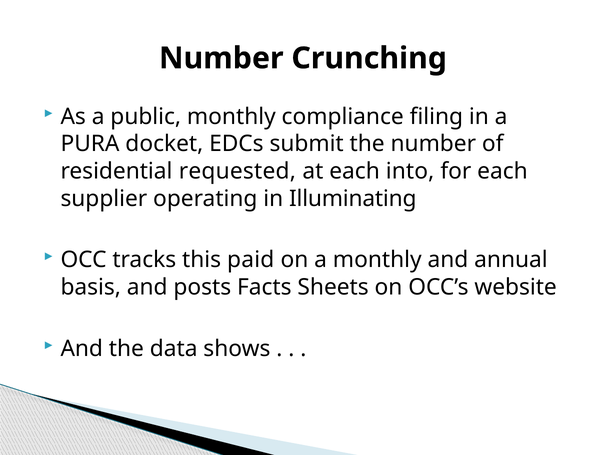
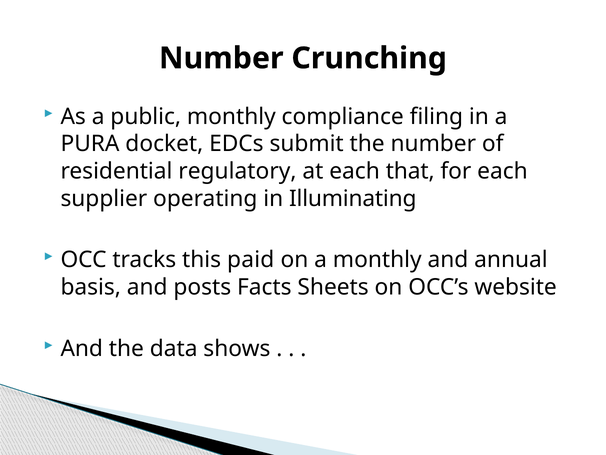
requested: requested -> regulatory (237, 171)
into: into -> that (410, 171)
